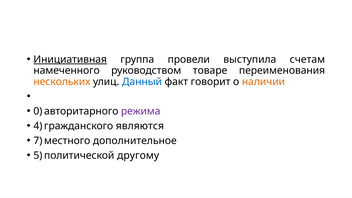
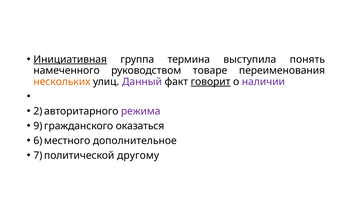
провели: провели -> термина (189, 60)
счетам: счетам -> понять (307, 60)
Данный colour: blue -> purple (142, 82)
говорит underline: none -> present (211, 82)
наличии colour: orange -> purple (263, 82)
0: 0 -> 2 (38, 111)
4: 4 -> 9 (38, 126)
являются: являются -> оказаться (140, 126)
7: 7 -> 6 (38, 141)
5: 5 -> 7 (38, 155)
